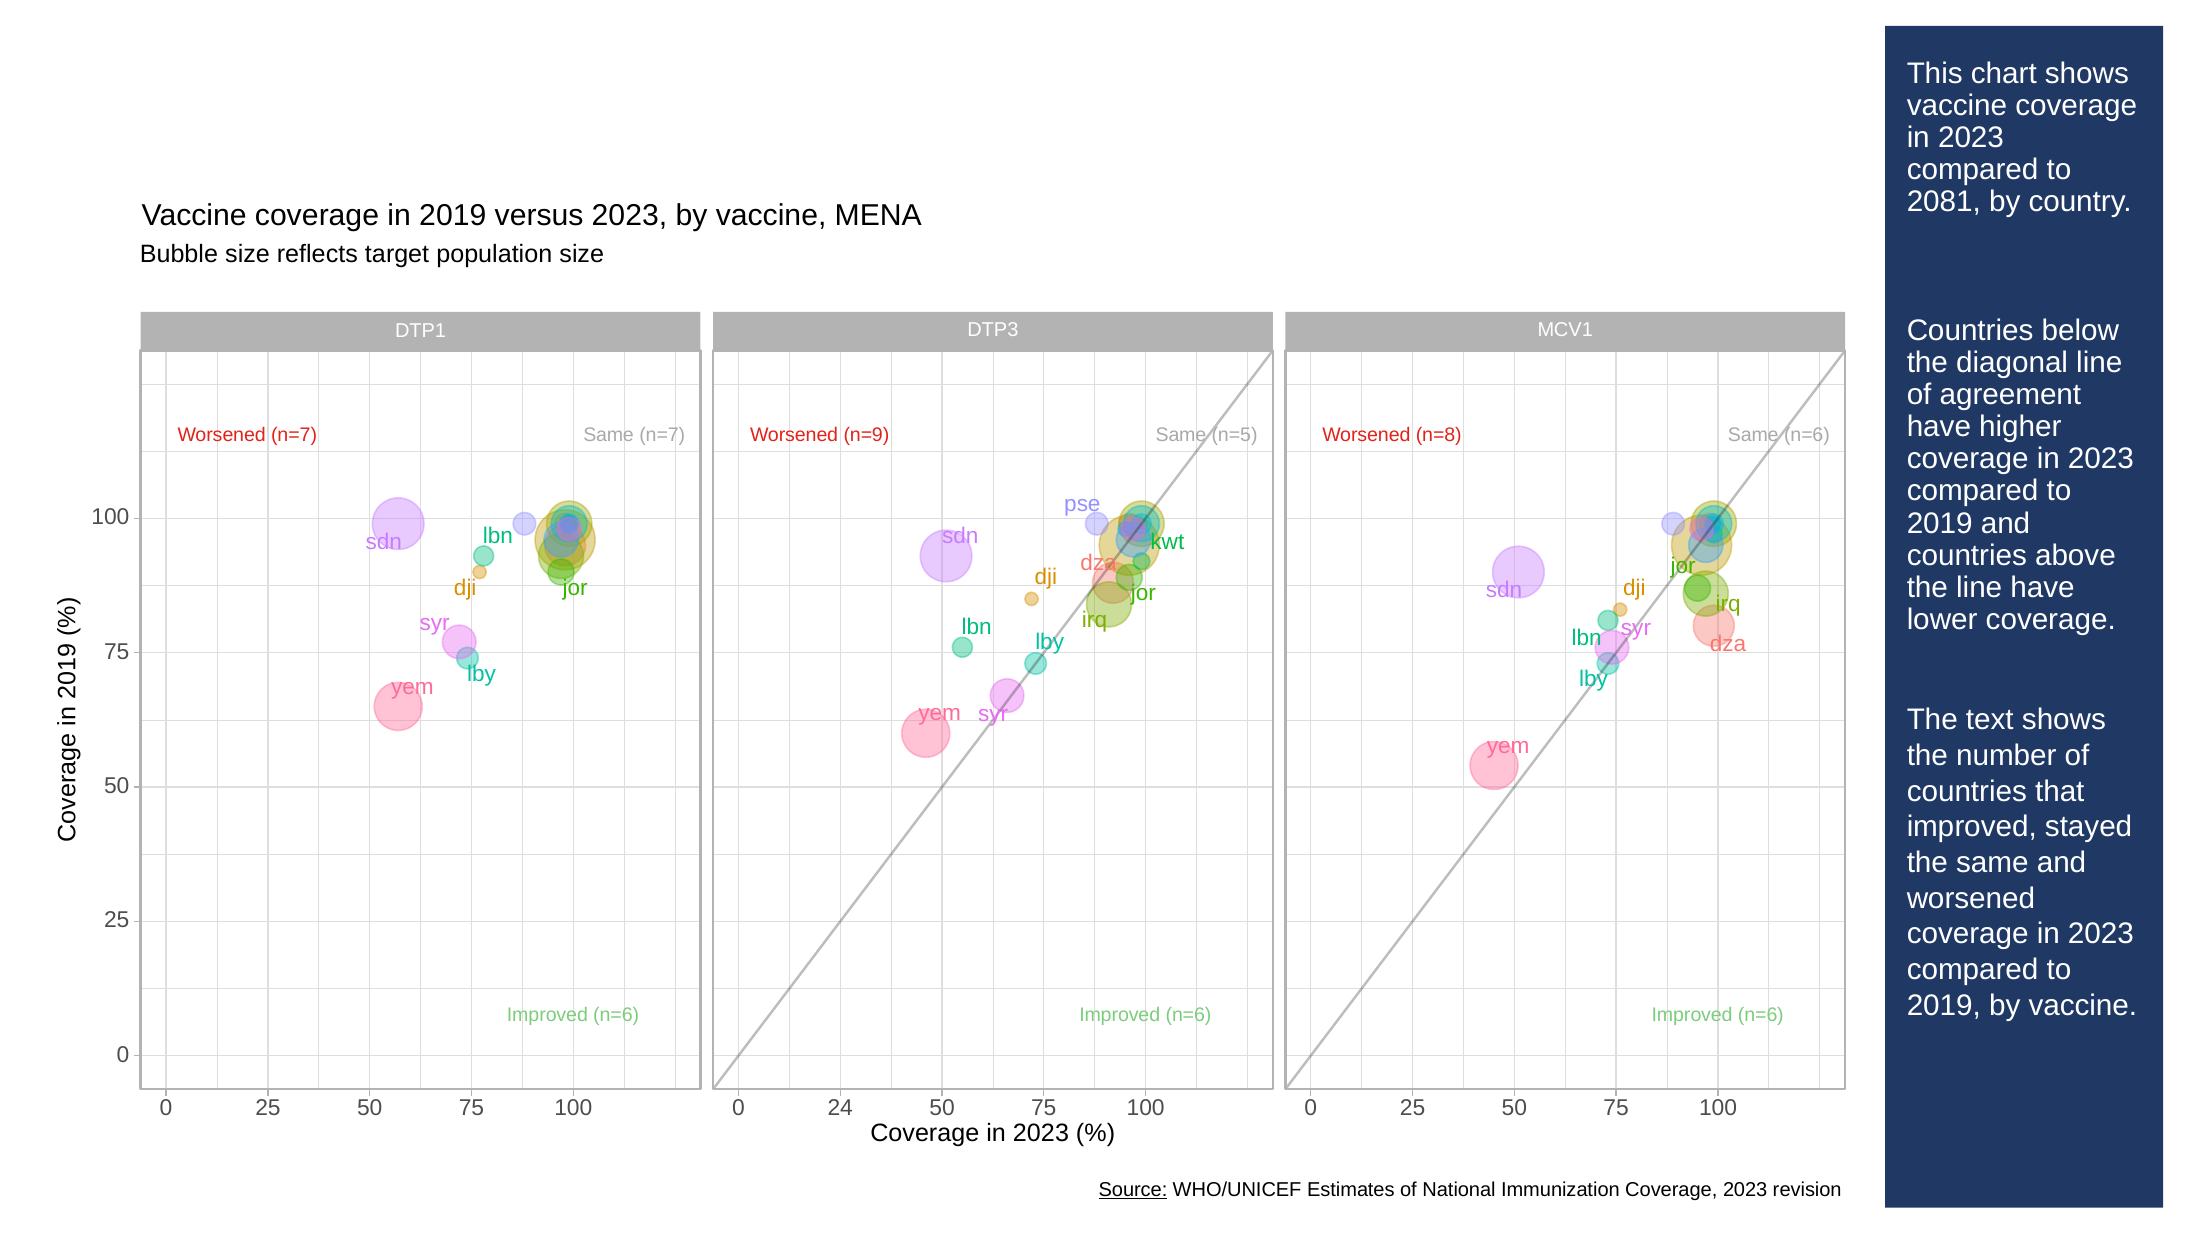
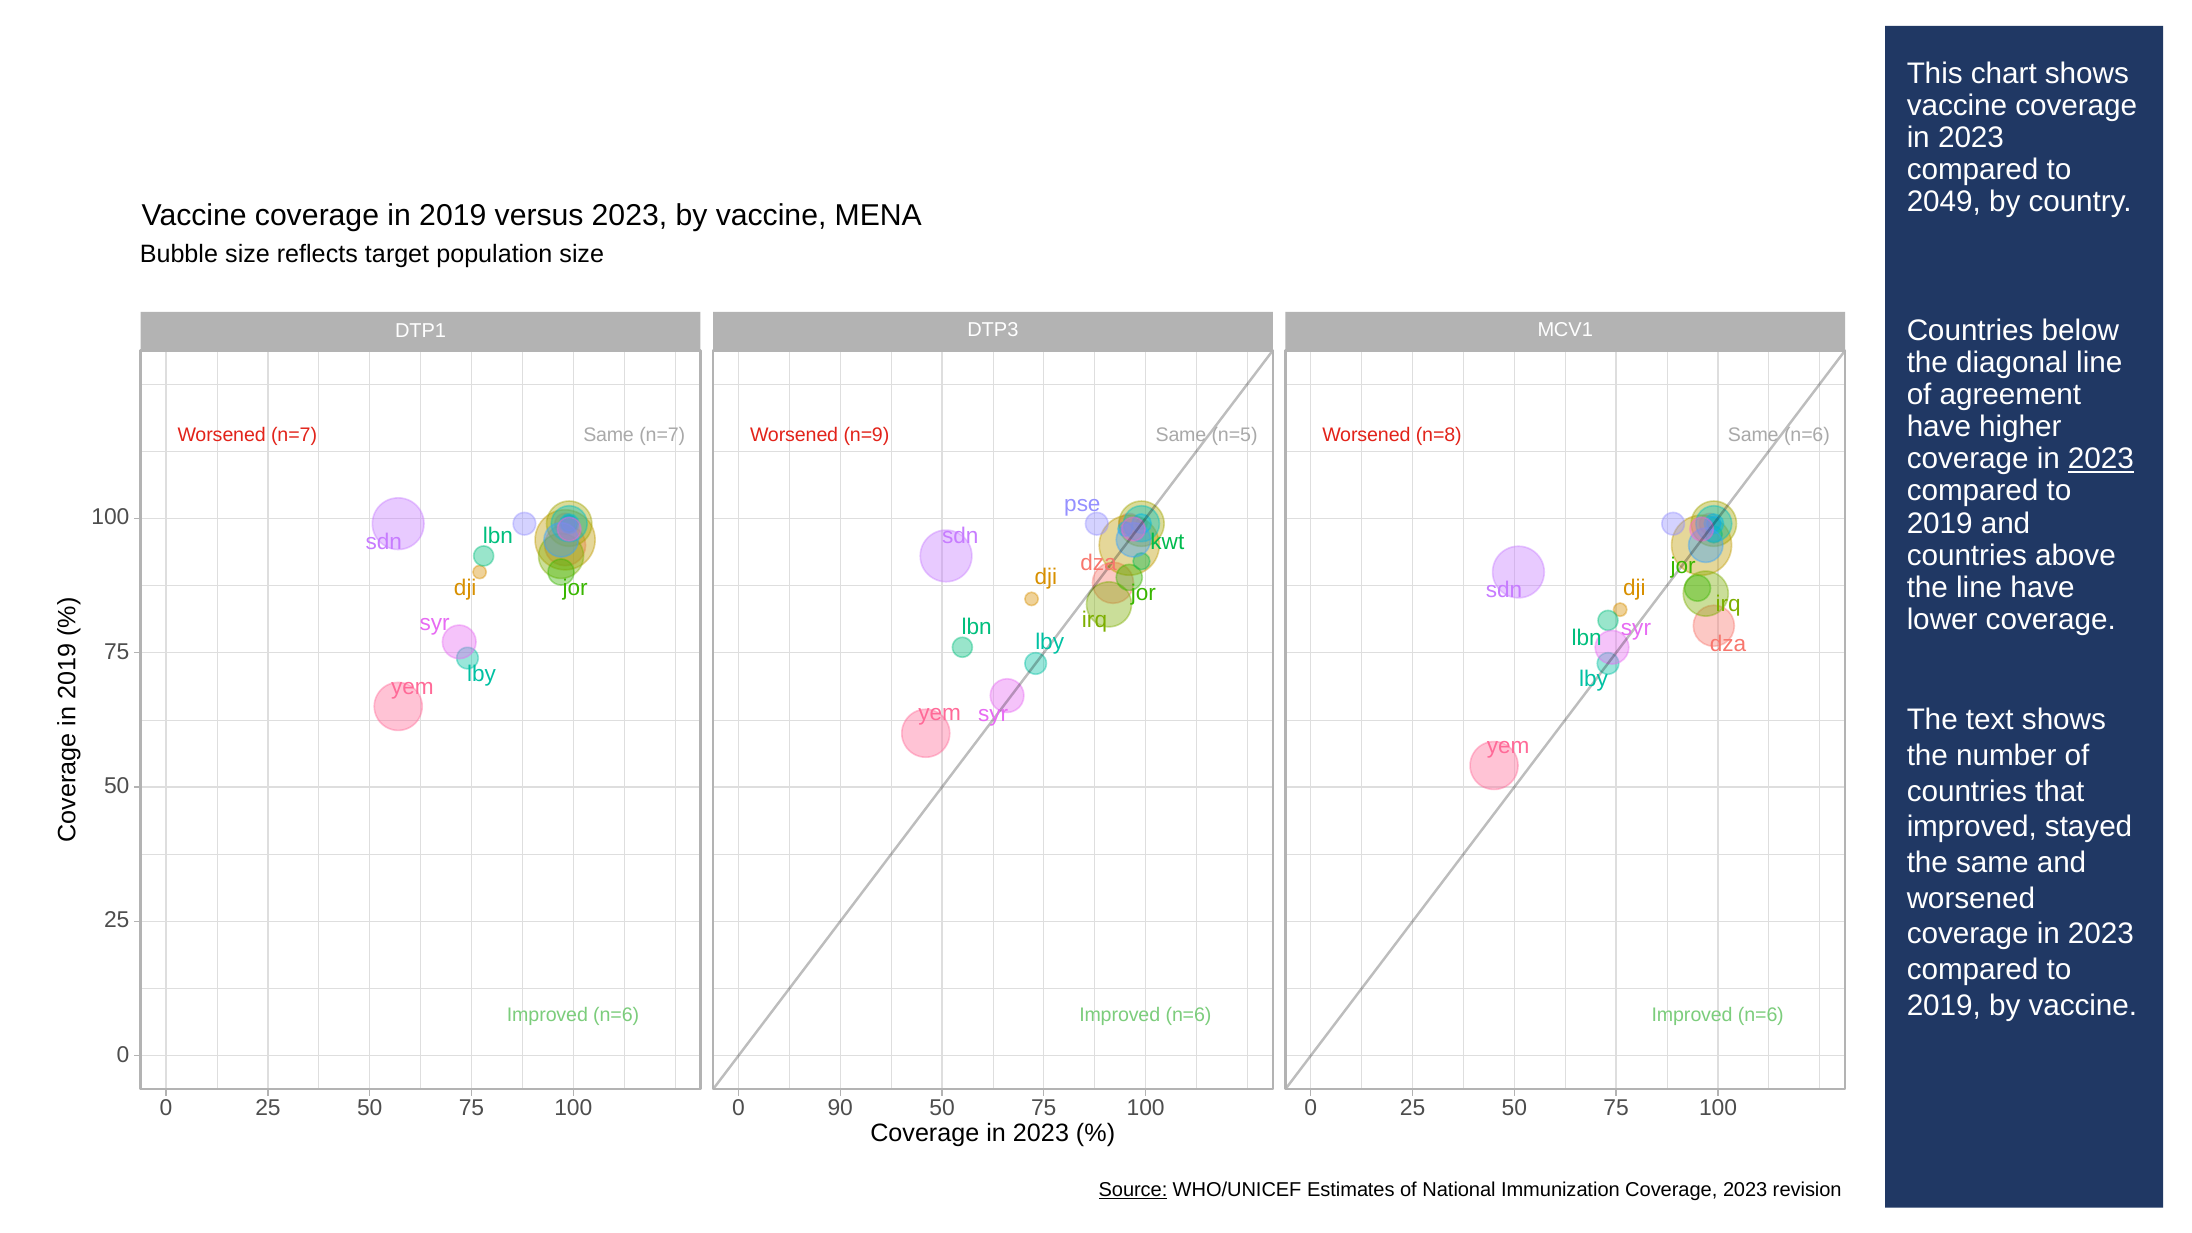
2081: 2081 -> 2049 (1944, 202)
2023 underline: none -> present (2101, 459)
24: 24 -> 90 (840, 1108)
